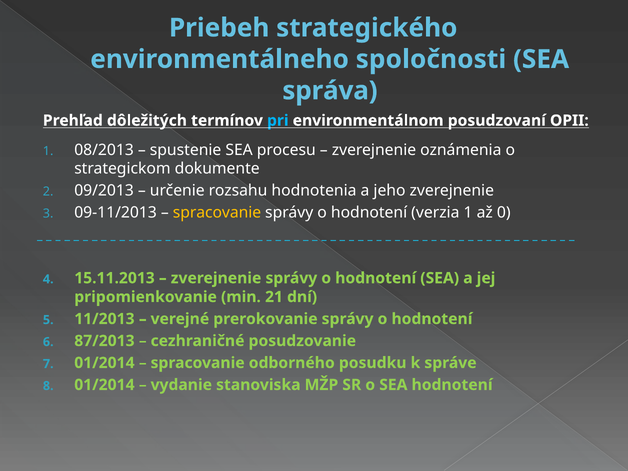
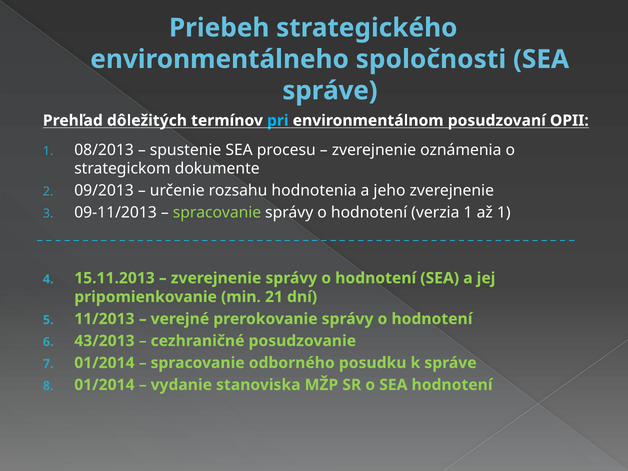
správa: správa -> správe (330, 91)
spracovanie colour: yellow -> light green (217, 213)
až 0: 0 -> 1 (504, 213)
87/2013: 87/2013 -> 43/2013 (104, 341)
